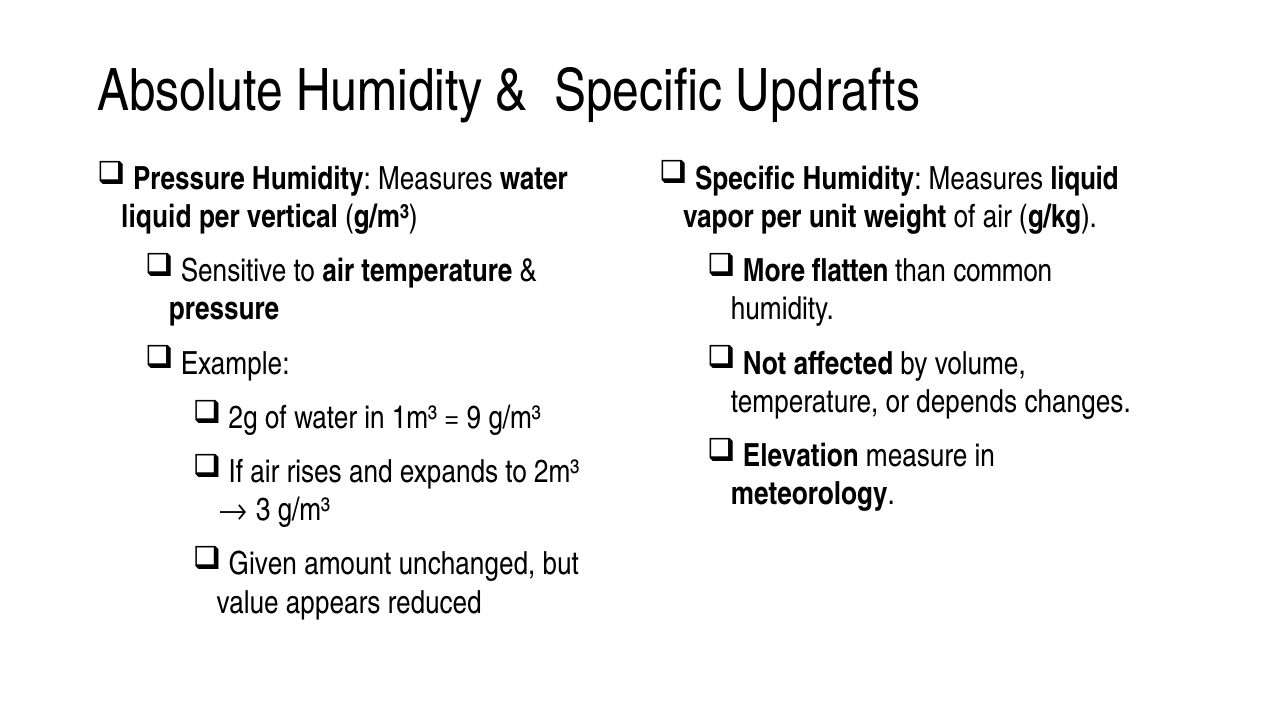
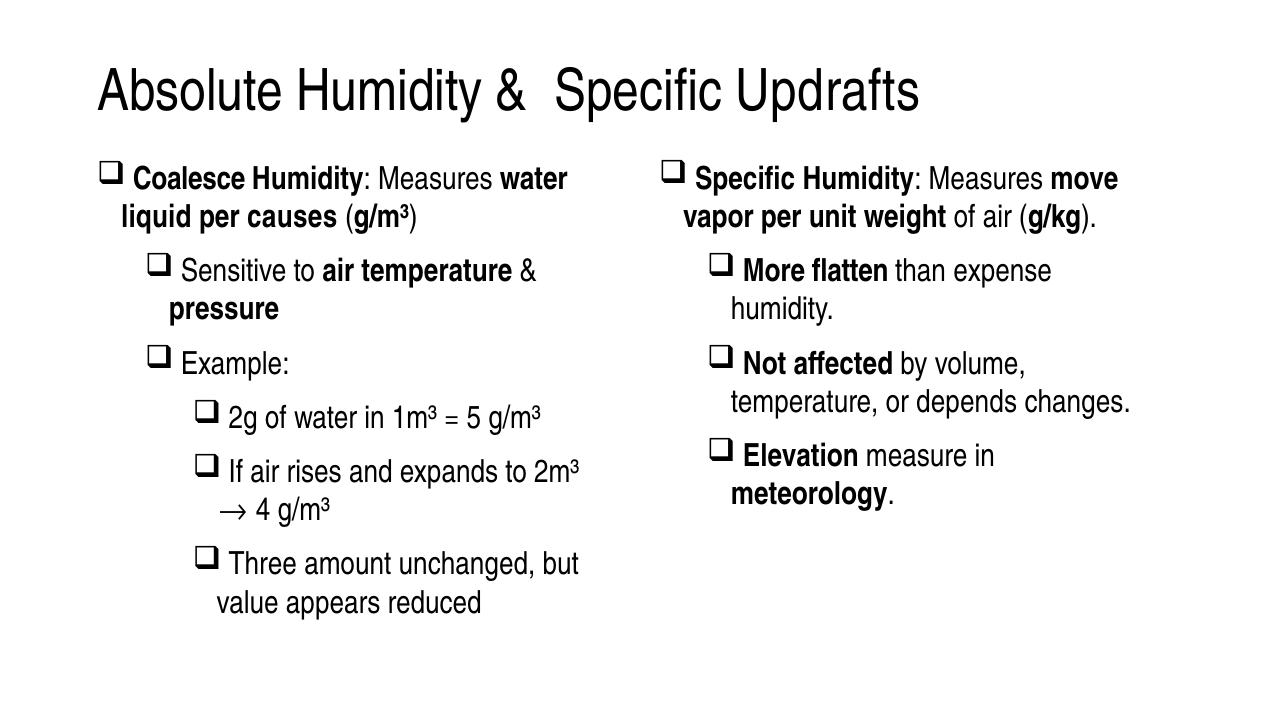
Measures liquid: liquid -> move (1084, 179)
Pressure: Pressure -> Coalesce (189, 179)
vertical: vertical -> causes (292, 217)
common: common -> expense (1003, 271)
9: 9 -> 5 (474, 418)
3: 3 -> 4 (263, 510)
Given: Given -> Three (263, 565)
